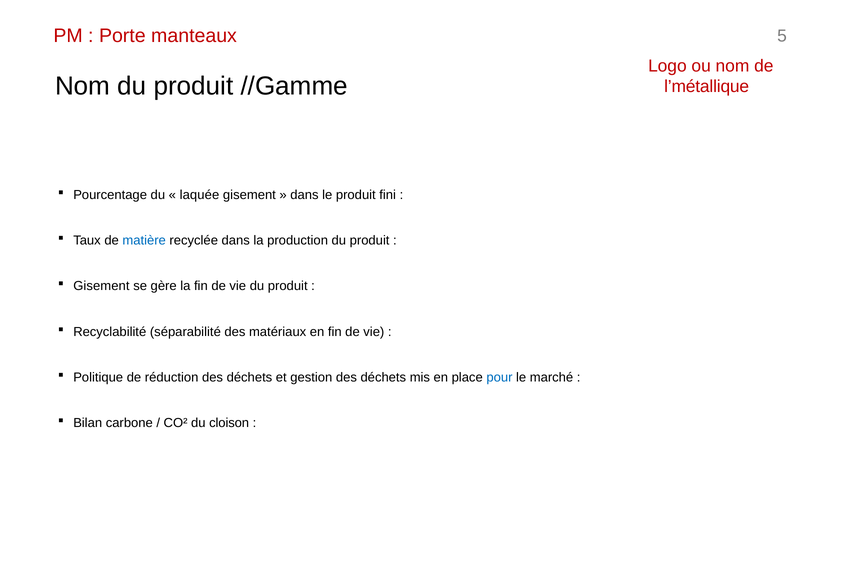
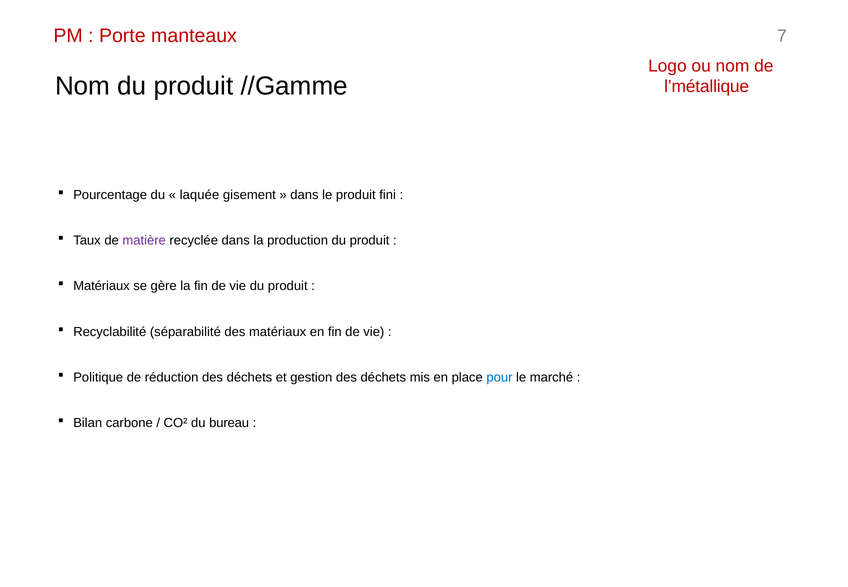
5: 5 -> 7 (782, 36)
matière colour: blue -> purple (144, 241)
Gisement: Gisement -> Matériaux (101, 286)
cloison: cloison -> bureau (229, 423)
